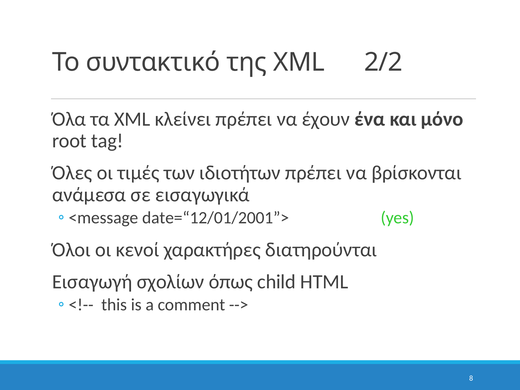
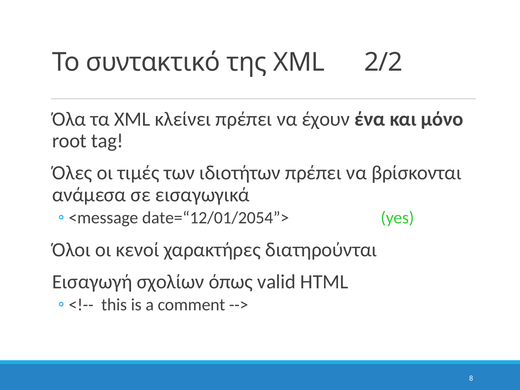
date=“12/01/2001”>: date=“12/01/2001”> -> date=“12/01/2054”> (216, 218)
child: child -> valid (276, 282)
